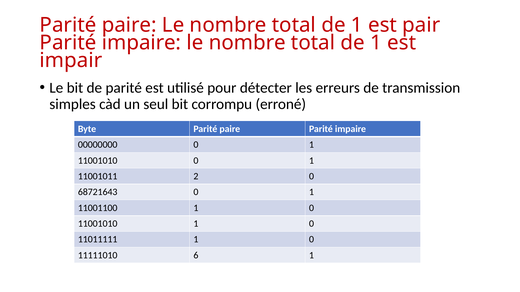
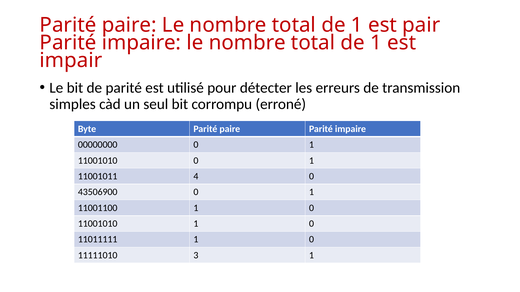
2: 2 -> 4 (196, 177)
68721643: 68721643 -> 43506900 (98, 192)
6: 6 -> 3 (196, 256)
